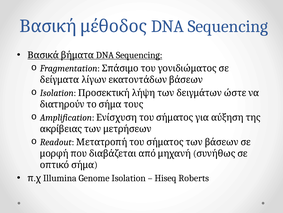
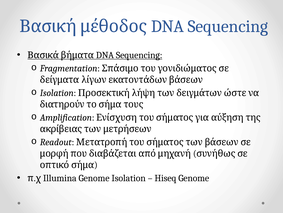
Hiseq Roberts: Roberts -> Genome (194, 178)
